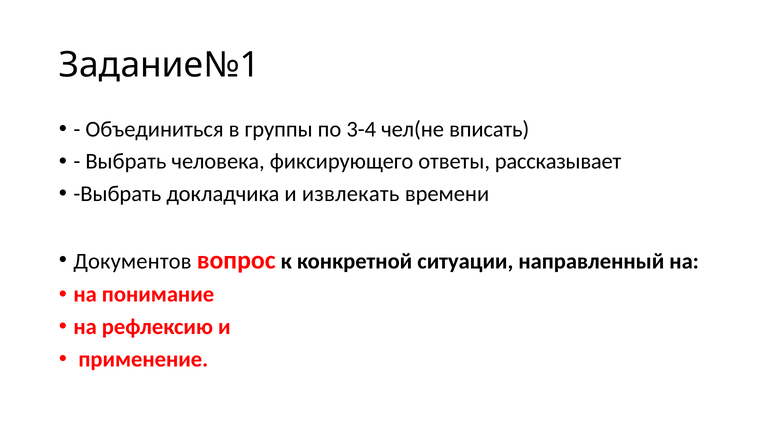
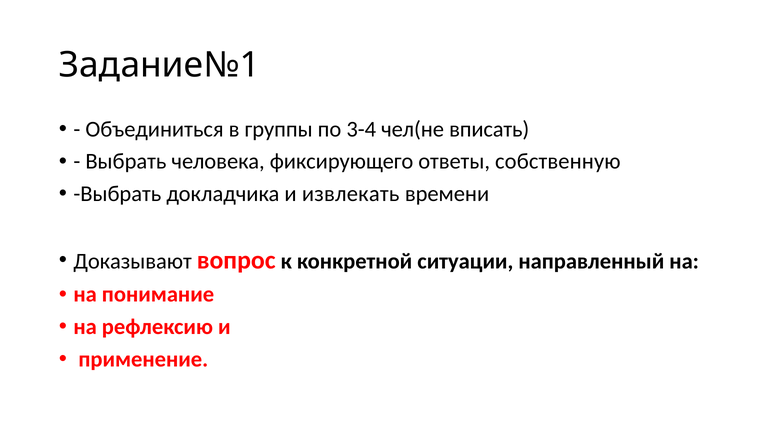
рассказывает: рассказывает -> собственную (558, 161)
Документов: Документов -> Доказывают (133, 261)
